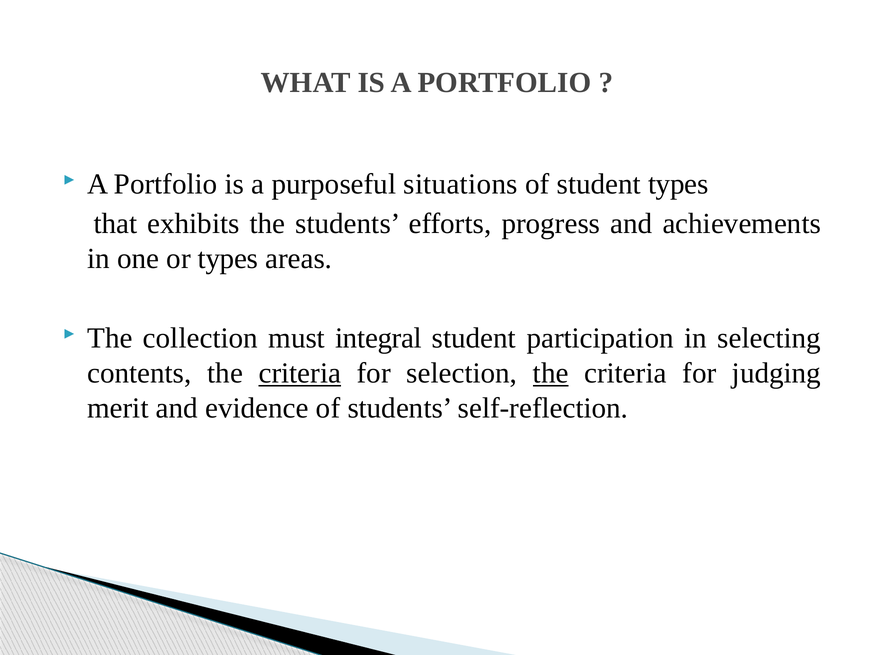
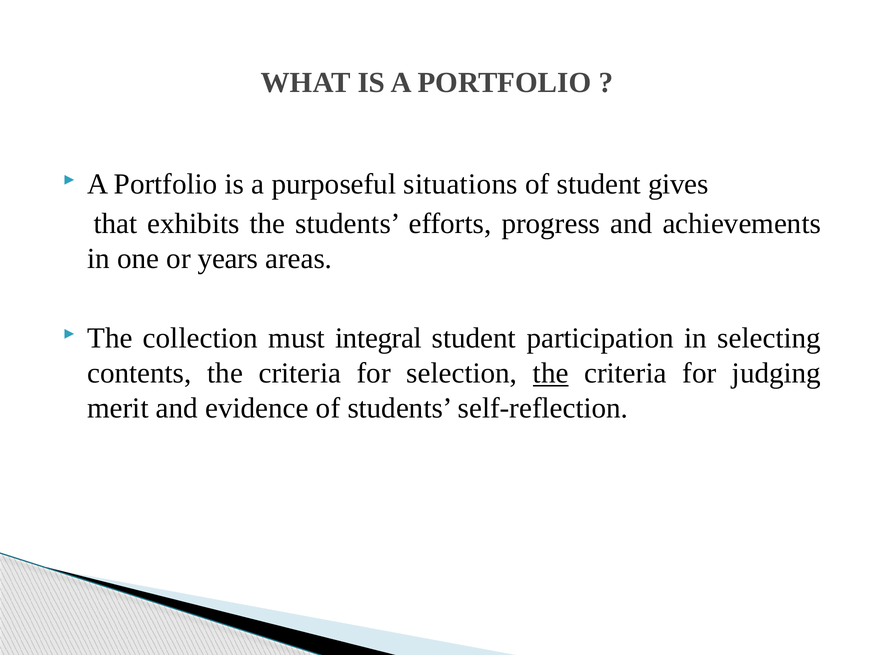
student types: types -> gives (678, 184)
or types: types -> years (228, 259)
criteria underline: present -> none (300, 373)
